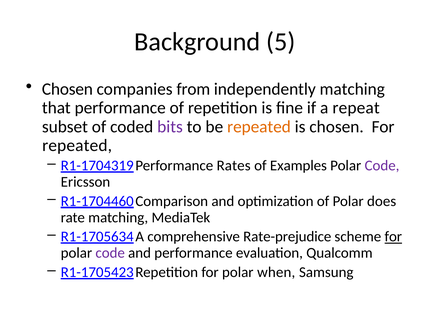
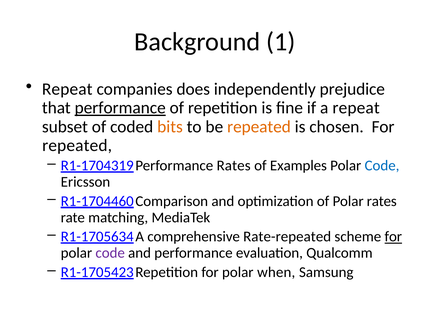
5: 5 -> 1 (281, 42)
Chosen: Chosen -> Repeat (67, 89)
from: from -> does (193, 89)
independently matching: matching -> prejudice (352, 89)
performance underline: none -> present (120, 108)
bits colour: purple -> orange (170, 126)
Code colour: purple -> blue (382, 165)
Polar does: does -> rates (382, 201)
Rate-prejudice: Rate-prejudice -> Rate-repeated (287, 236)
